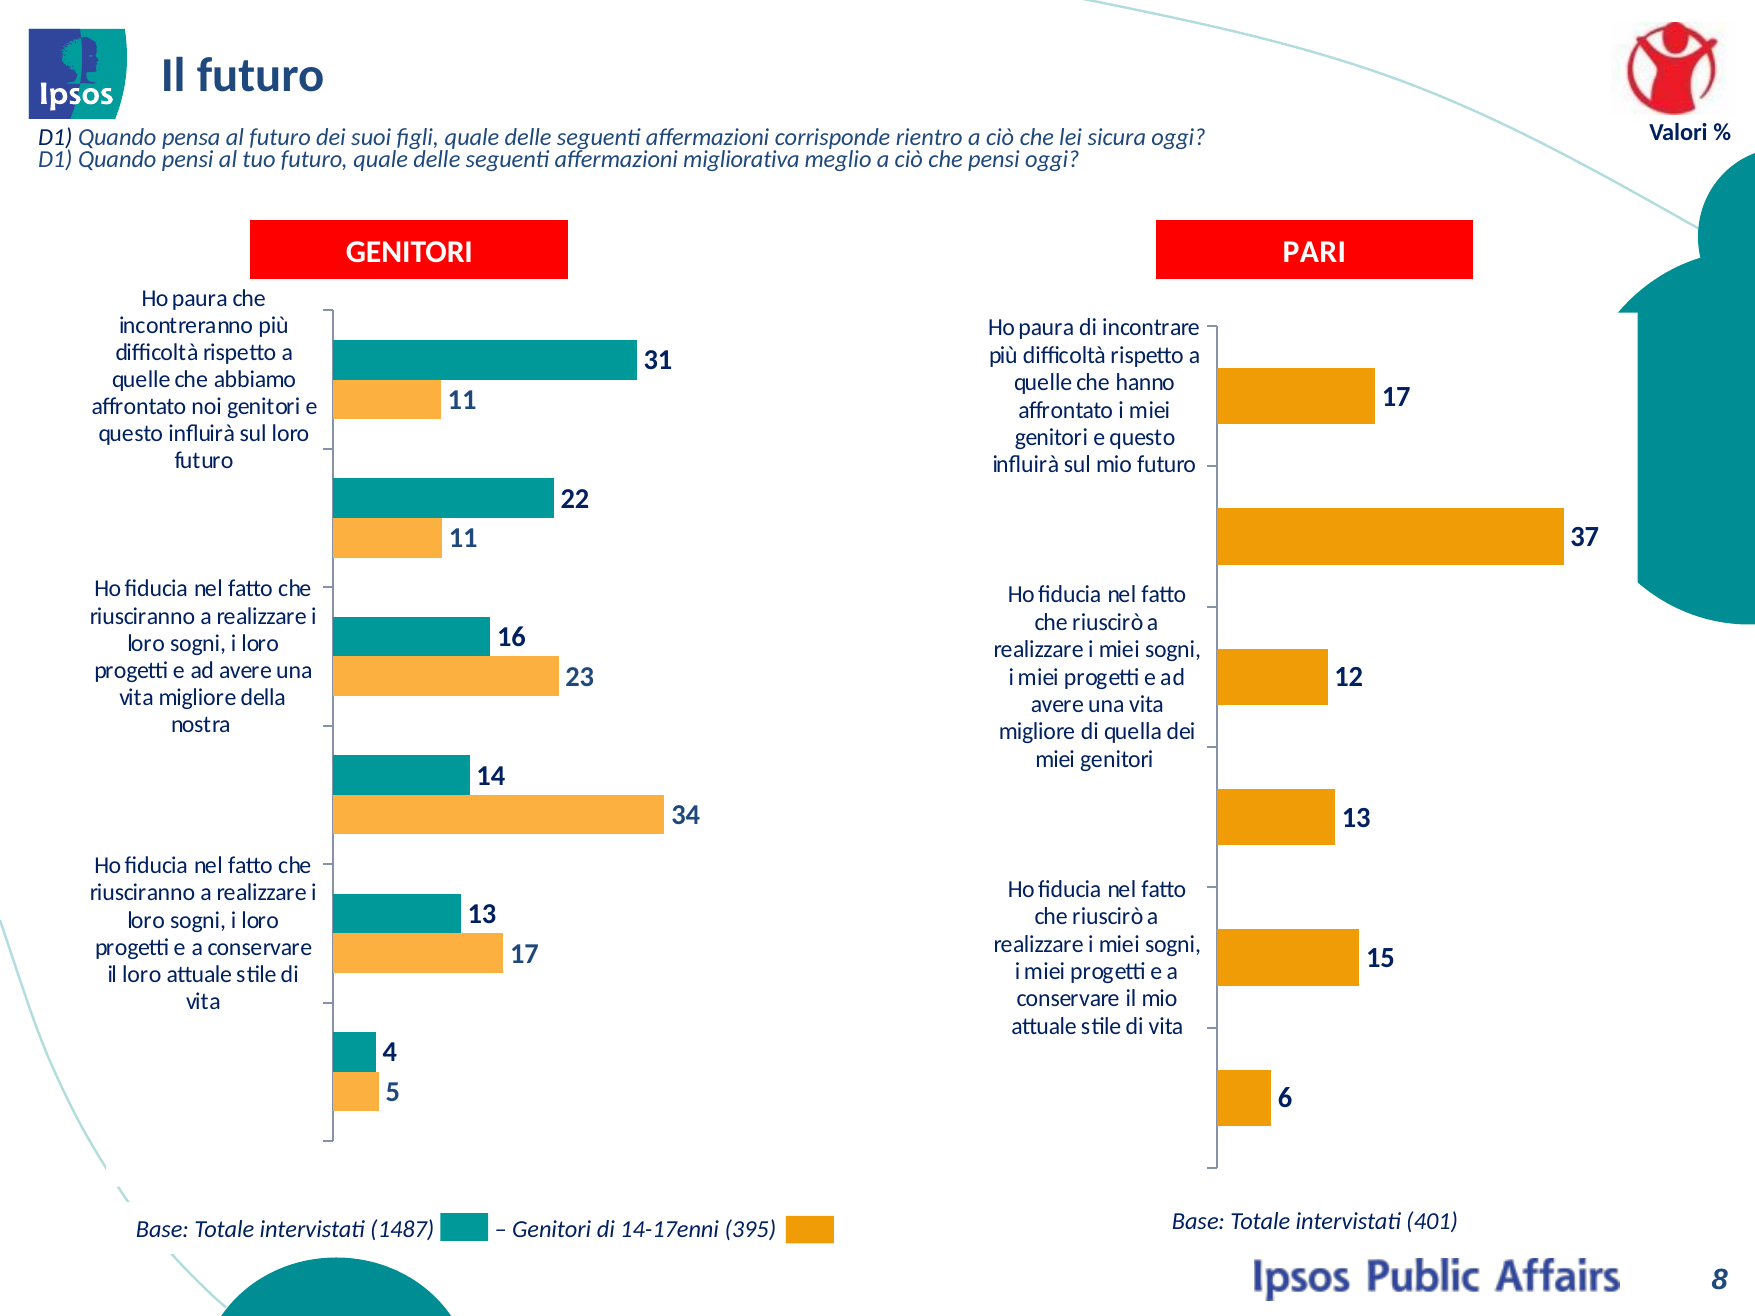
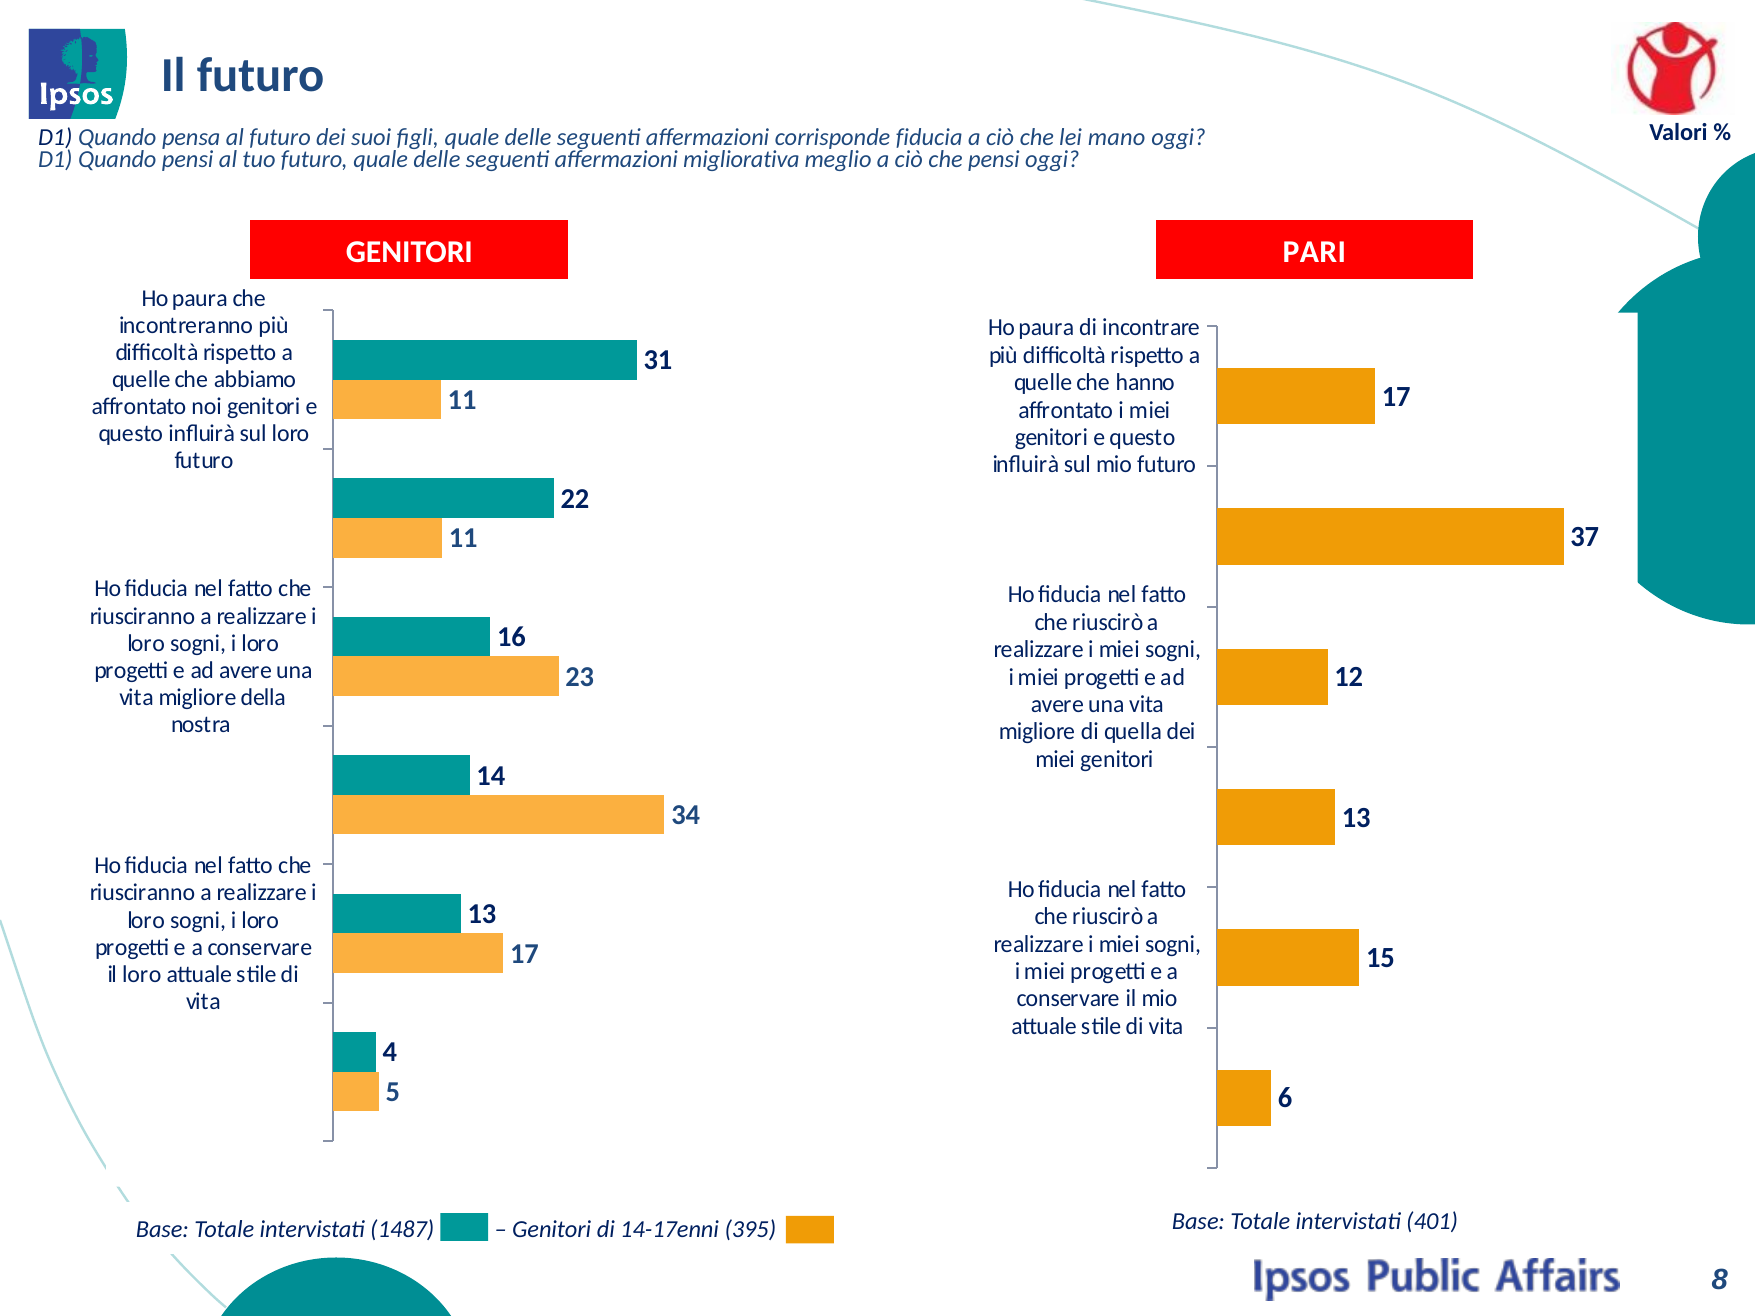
corrisponde rientro: rientro -> fiducia (929, 137)
sicura: sicura -> mano (1117, 137)
